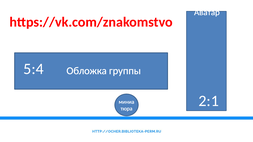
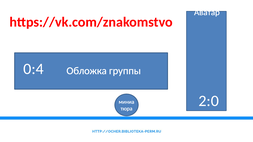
5:4: 5:4 -> 0:4 (34, 69)
2:1: 2:1 -> 2:0 (209, 101)
